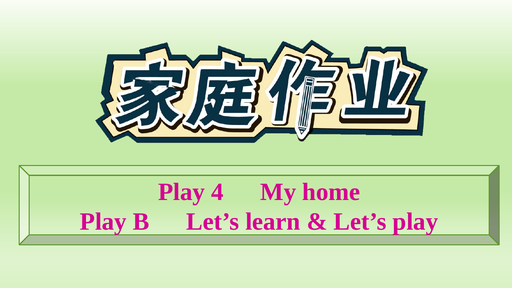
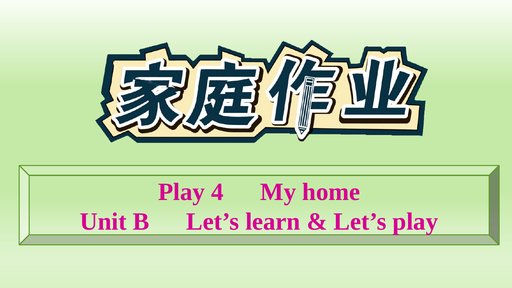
Play: Play -> Unit (103, 222)
